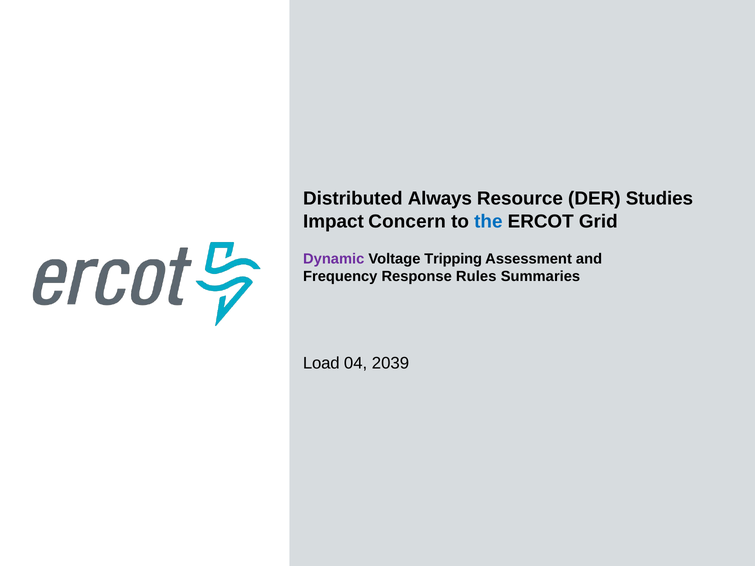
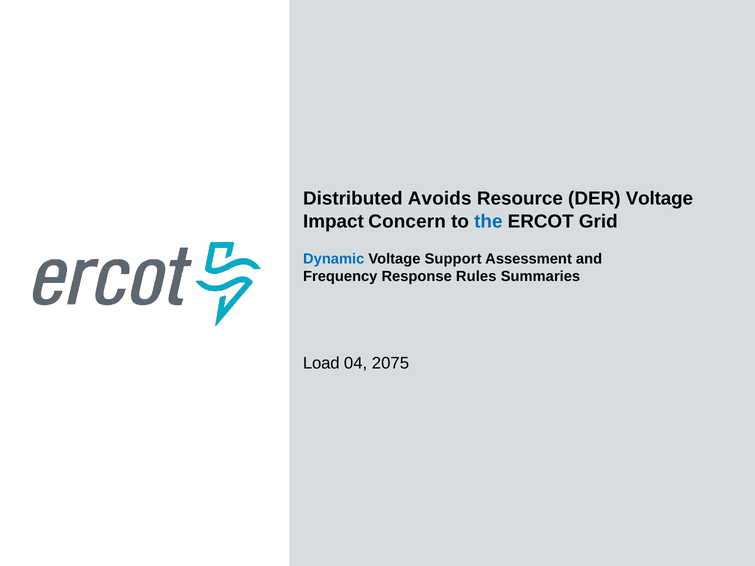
Always: Always -> Avoids (440, 199)
DER Studies: Studies -> Voltage (659, 199)
Dynamic colour: purple -> blue (334, 259)
Tripping: Tripping -> Support (453, 259)
2039: 2039 -> 2075 (390, 364)
